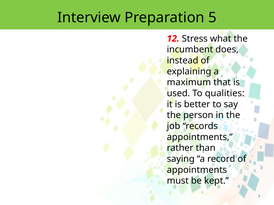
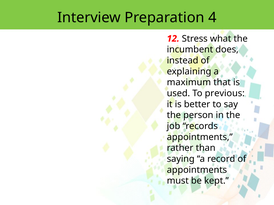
5: 5 -> 4 (212, 18)
qualities: qualities -> previous (225, 93)
